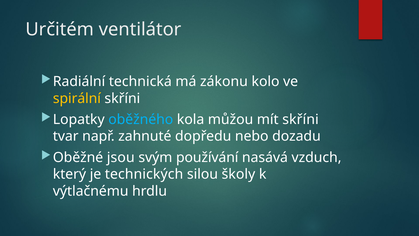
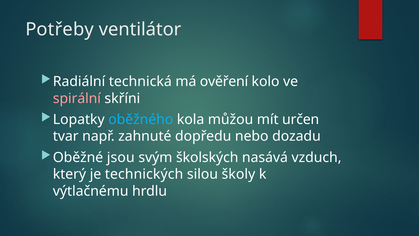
Určitém: Určitém -> Potřeby (60, 29)
zákonu: zákonu -> ověření (224, 81)
spirální colour: yellow -> pink (77, 98)
mít skříni: skříni -> určen (301, 119)
používání: používání -> školských (207, 157)
